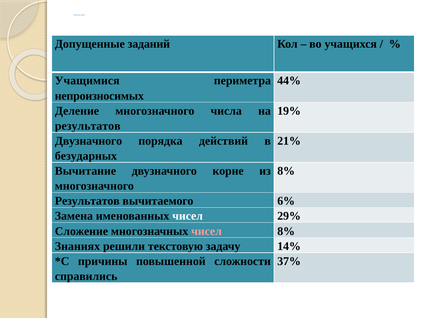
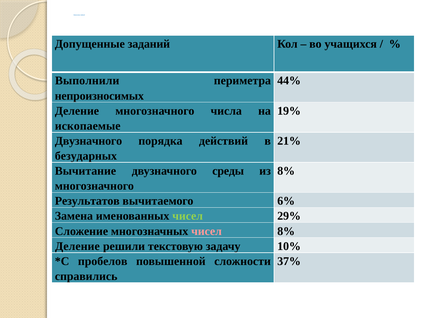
Учащимися: Учащимися -> Выполнили (87, 81)
результатов: результатов -> ископаемые (88, 126)
корне: корне -> среды (228, 171)
чисел colour: white -> light green (188, 216)
Знаниях: Знаниях -> Деление (77, 246)
14%: 14% -> 10% (289, 246)
причины: причины -> пробелов (103, 261)
